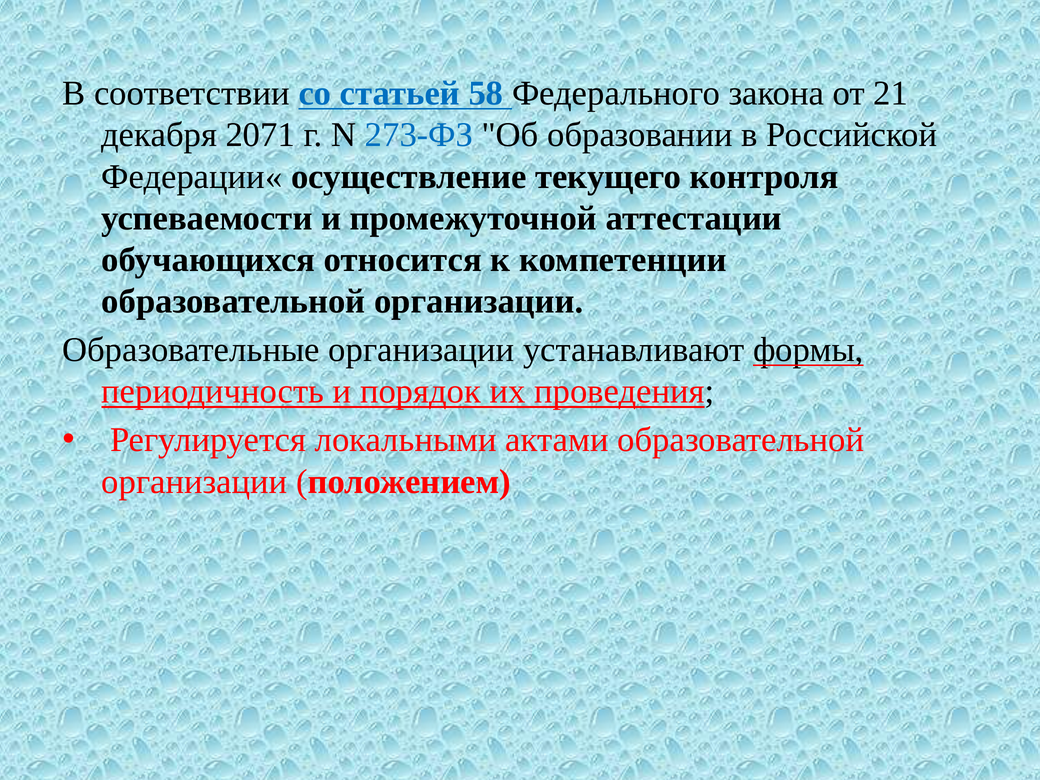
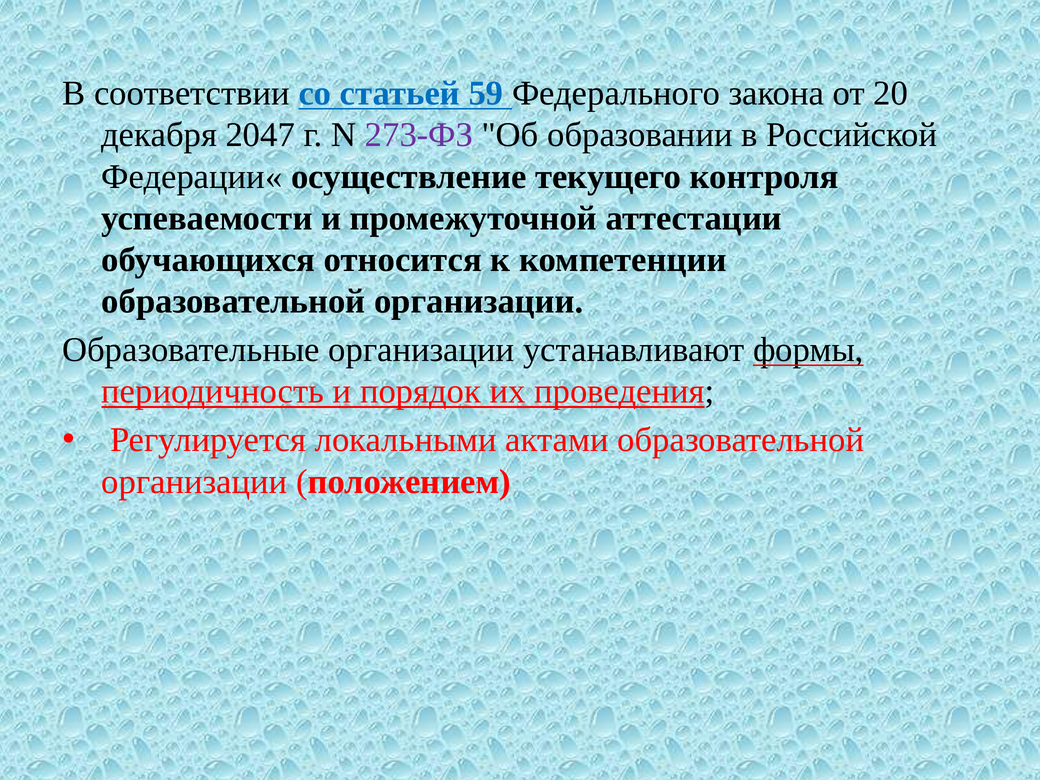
58: 58 -> 59 (486, 93)
21: 21 -> 20 (891, 93)
2071: 2071 -> 2047 (260, 135)
273-ФЗ colour: blue -> purple (419, 135)
